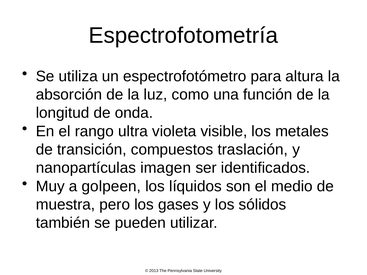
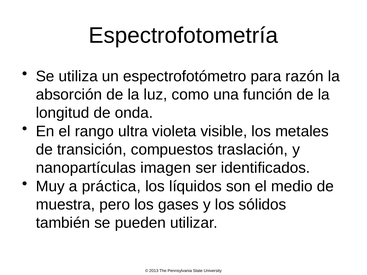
altura: altura -> razón (305, 76)
golpeen: golpeen -> práctica (111, 186)
